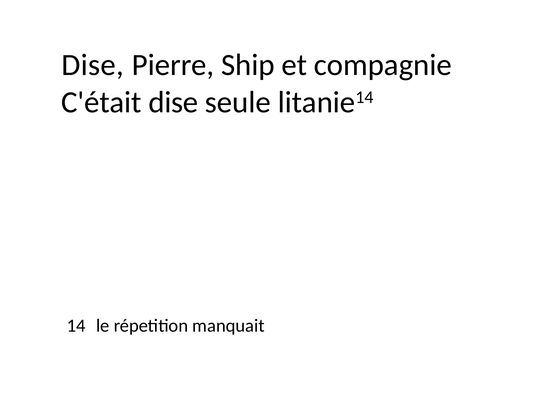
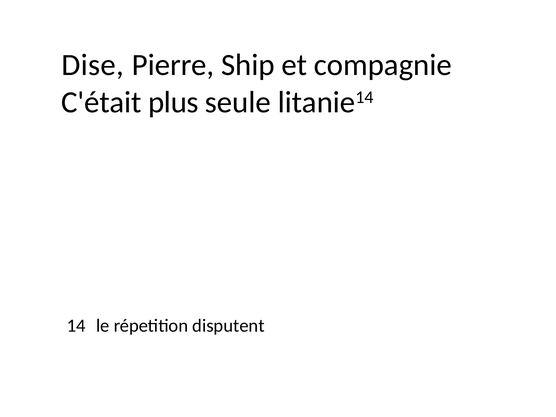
C'était dise: dise -> plus (173, 102)
manquait: manquait -> disputent (228, 326)
